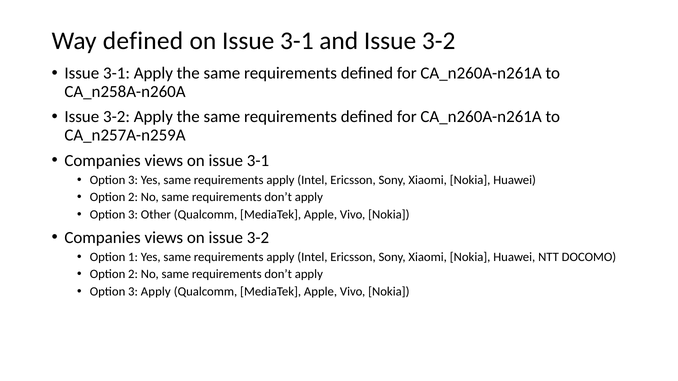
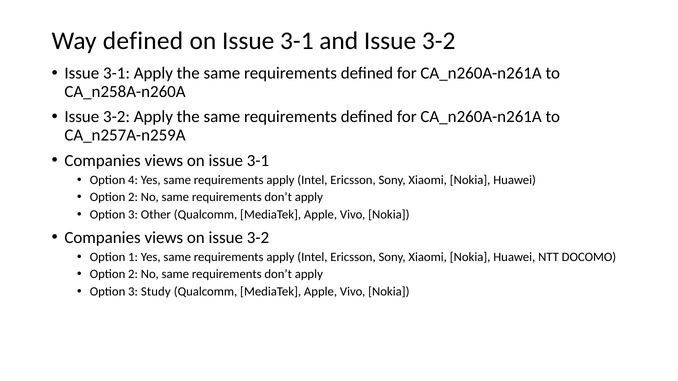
3: 3 -> 4 (133, 180)
3 Apply: Apply -> Study (156, 292)
